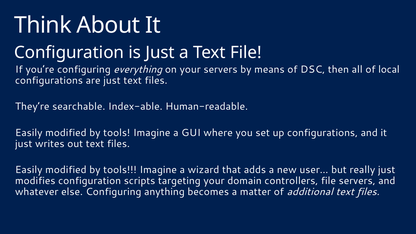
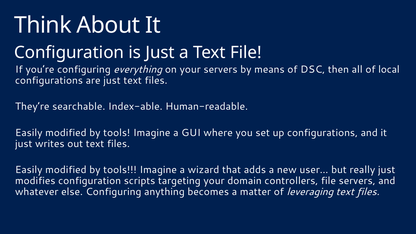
additional: additional -> leveraging (310, 192)
